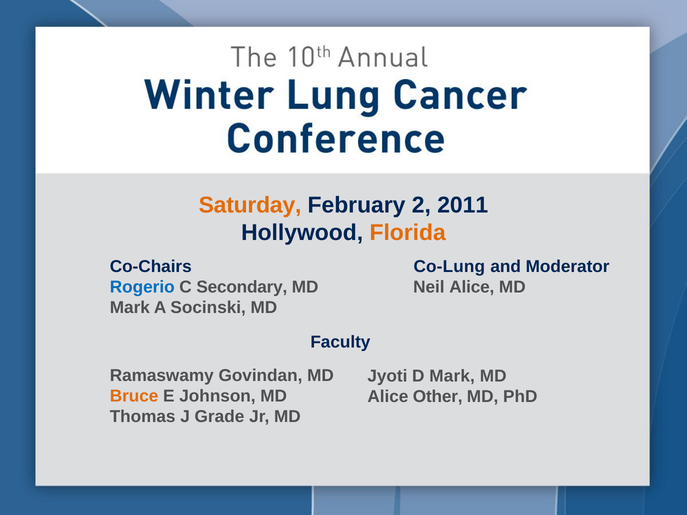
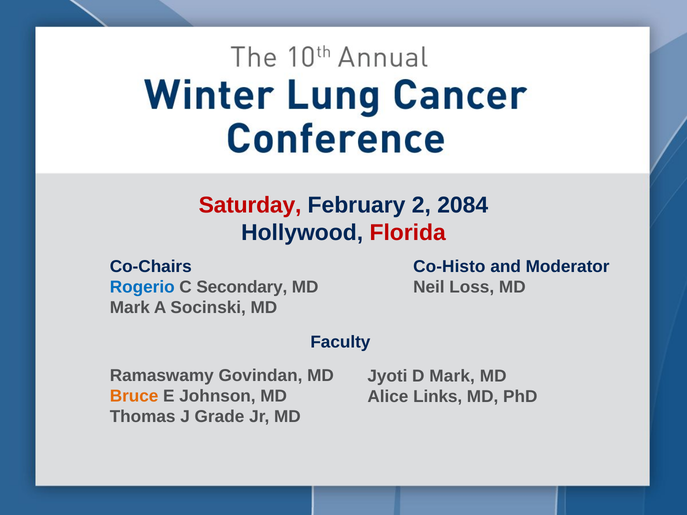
Saturday colour: orange -> red (250, 205)
2011: 2011 -> 2084 (463, 205)
Florida colour: orange -> red (408, 233)
Co-Lung: Co-Lung -> Co-Histo (449, 267)
Neil Alice: Alice -> Loss (472, 287)
Other: Other -> Links (438, 397)
